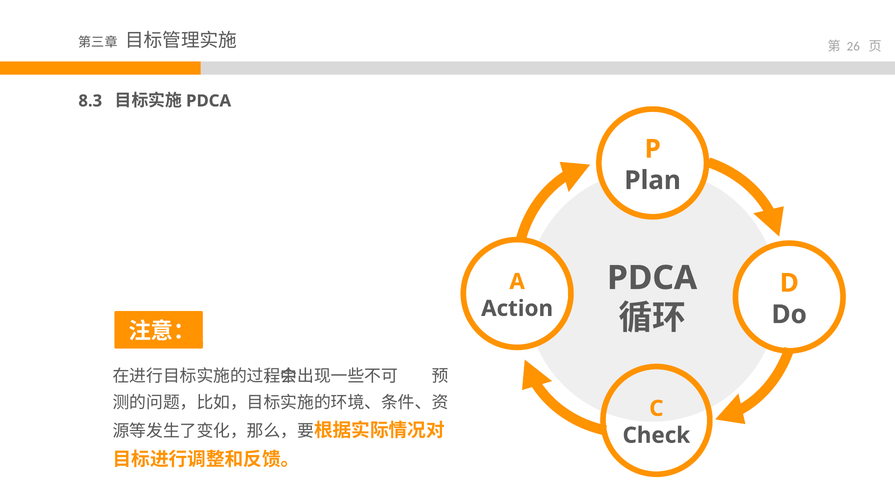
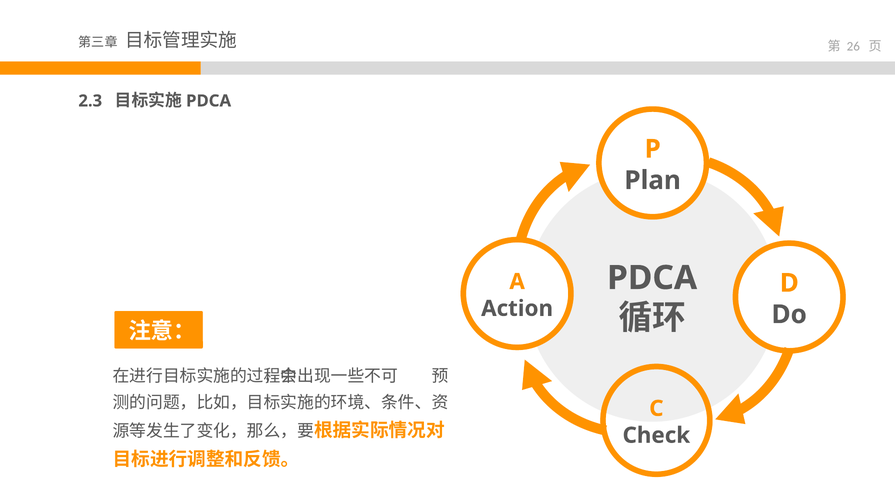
8.3: 8.3 -> 2.3 (90, 101)
